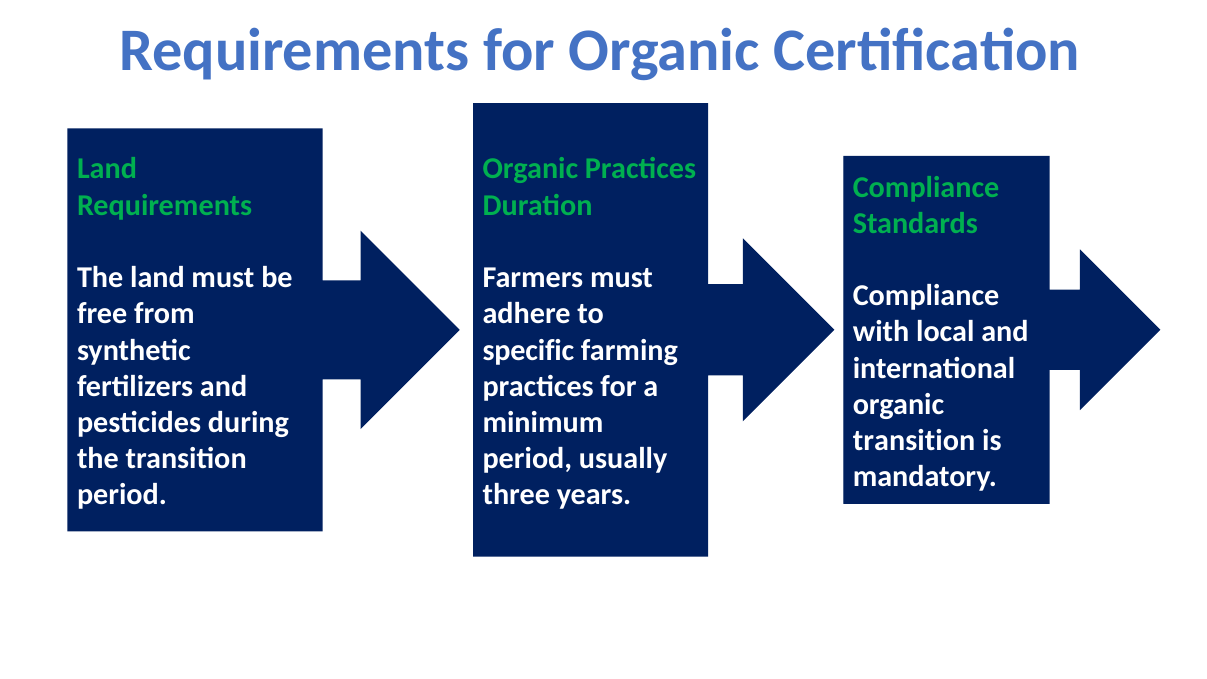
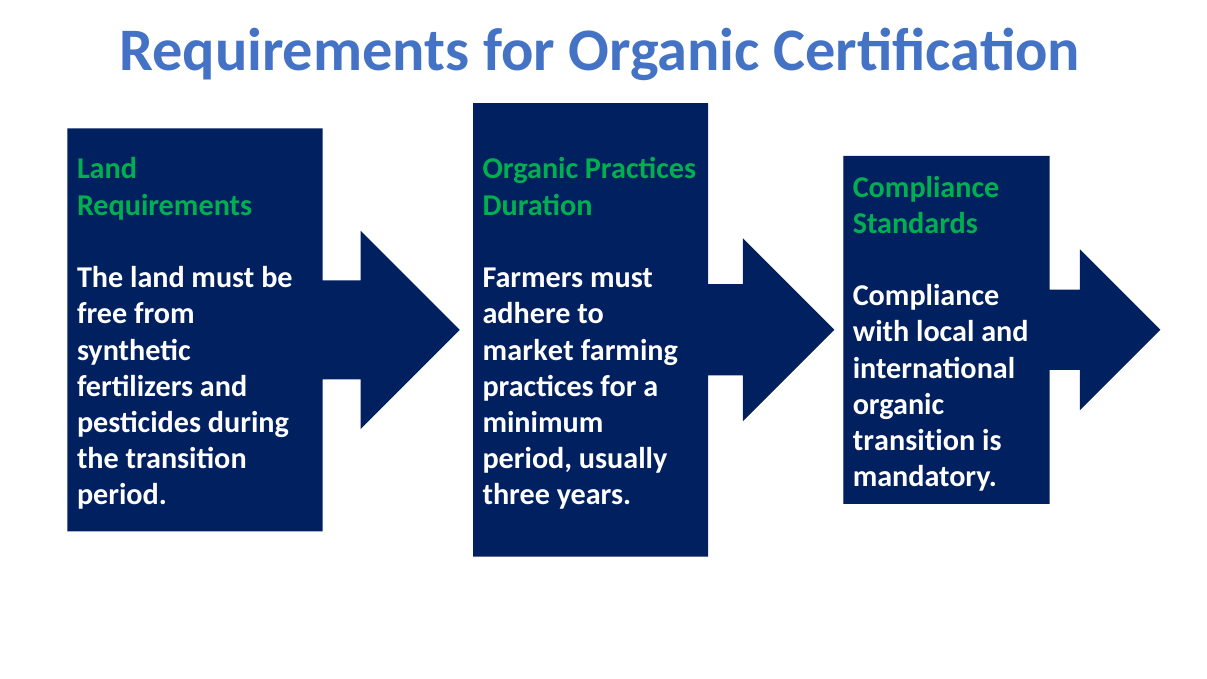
specific: specific -> market (528, 350)
